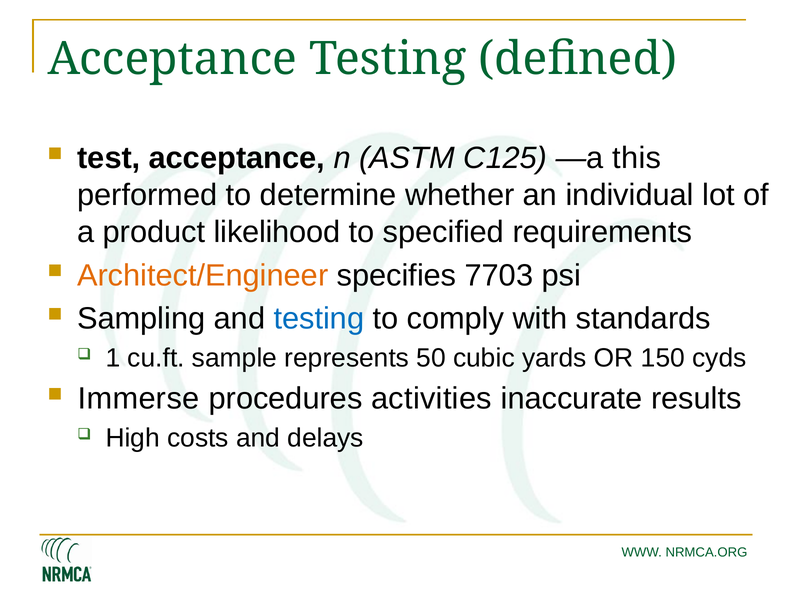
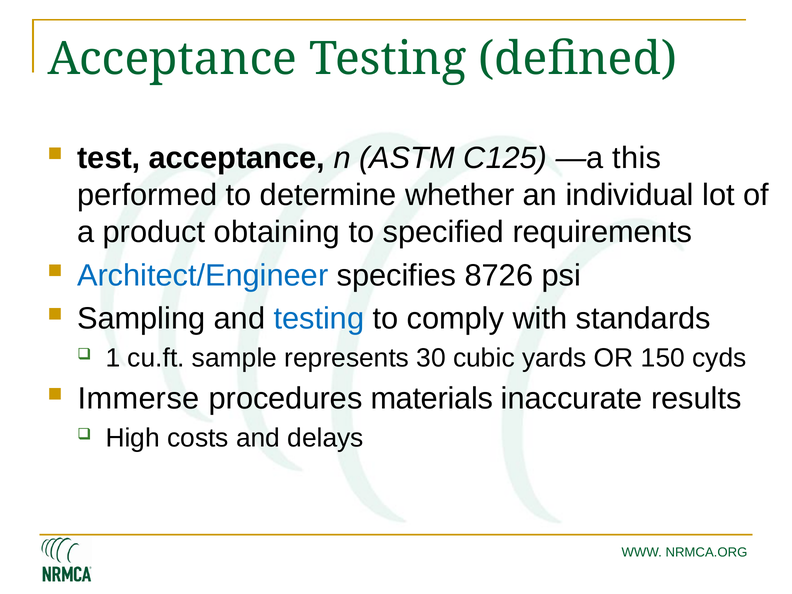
likelihood: likelihood -> obtaining (277, 232)
Architect/Engineer colour: orange -> blue (203, 275)
7703: 7703 -> 8726 (499, 275)
50: 50 -> 30 (431, 358)
activities: activities -> materials (432, 399)
